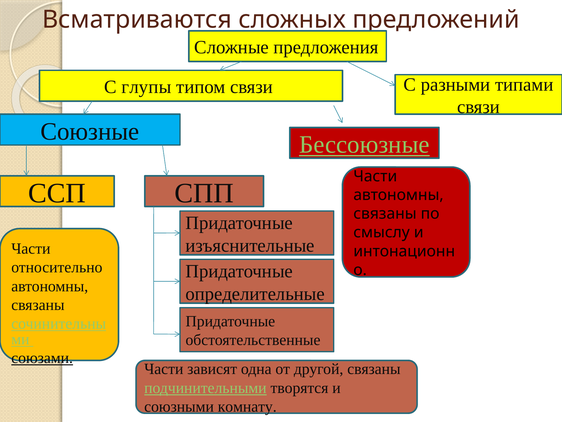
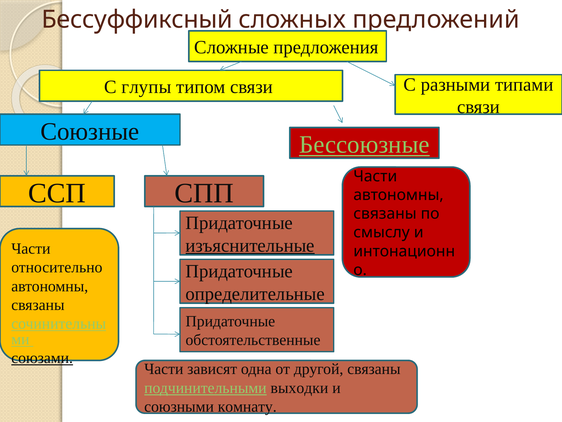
Всматриваются: Всматриваются -> Бессуффиксный (137, 20)
изъяснительные underline: none -> present (250, 245)
творятся: творятся -> выходки (299, 387)
